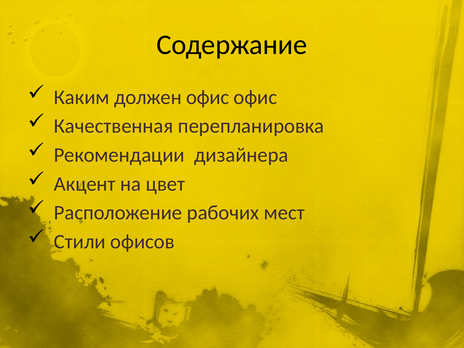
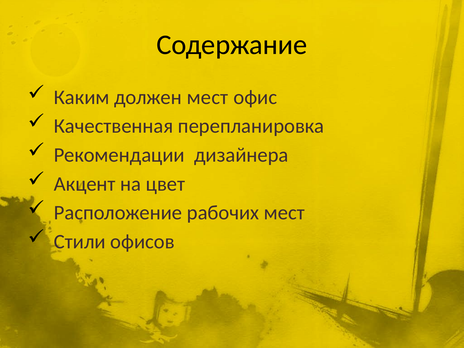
должен офис: офис -> мест (208, 97)
